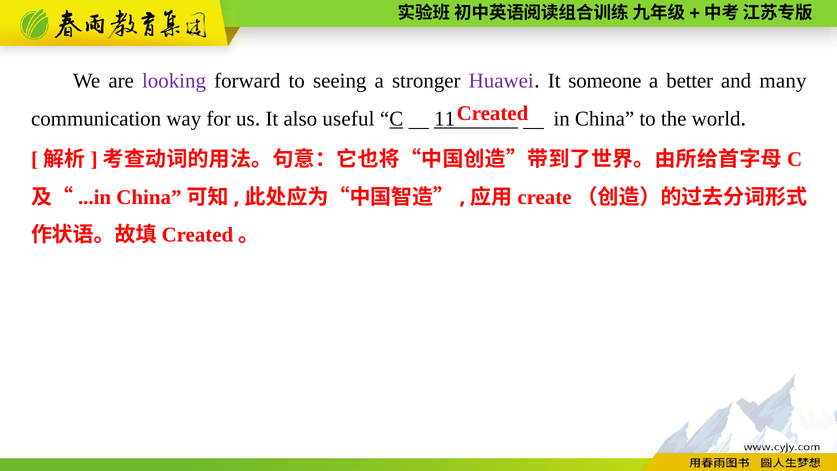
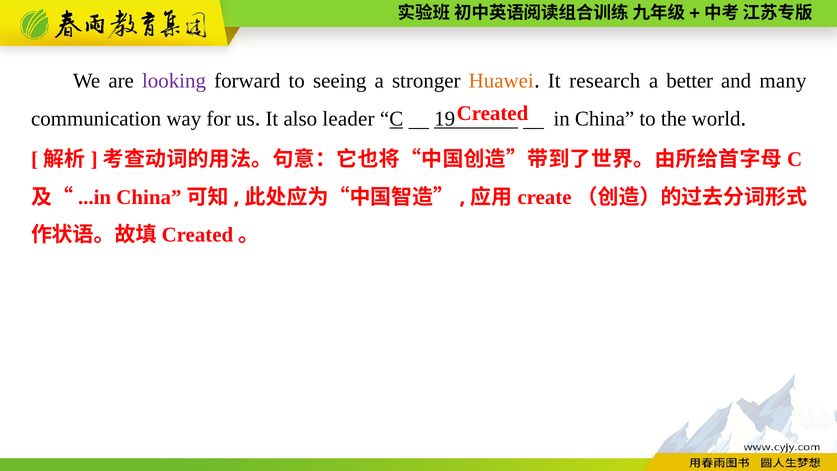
Huawei colour: purple -> orange (501, 81)
someone: someone -> research (605, 81)
useful: useful -> leader (348, 119)
11: 11 -> 19 (445, 119)
